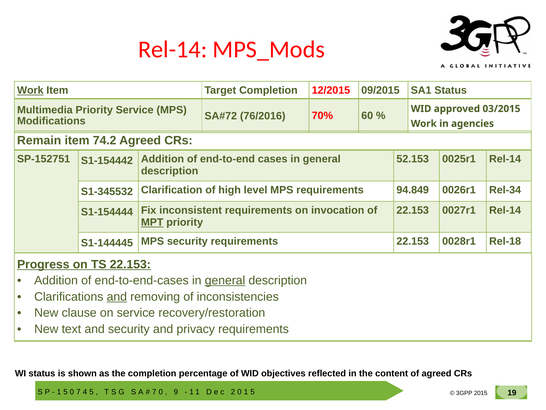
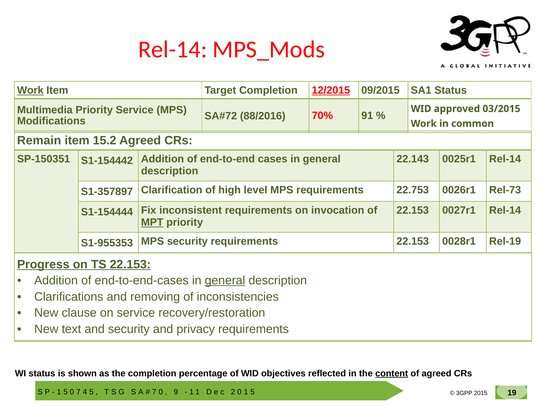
12/2015 underline: none -> present (331, 90)
76/2016: 76/2016 -> 88/2016 (263, 116)
60: 60 -> 91 (367, 115)
agencies: agencies -> common (473, 123)
74.2: 74.2 -> 15.2 (105, 140)
SP-152751: SP-152751 -> SP-150351 (44, 159)
52.153: 52.153 -> 22.143 (413, 159)
S1-345532: S1-345532 -> S1-357897 (107, 192)
94.849: 94.849 -> 22.753 (413, 190)
Rel-34: Rel-34 -> Rel-73 (505, 190)
S1-144445: S1-144445 -> S1-955353 (107, 243)
Rel-18: Rel-18 -> Rel-19 (505, 241)
and underline: present -> none (117, 296)
content underline: none -> present (392, 373)
